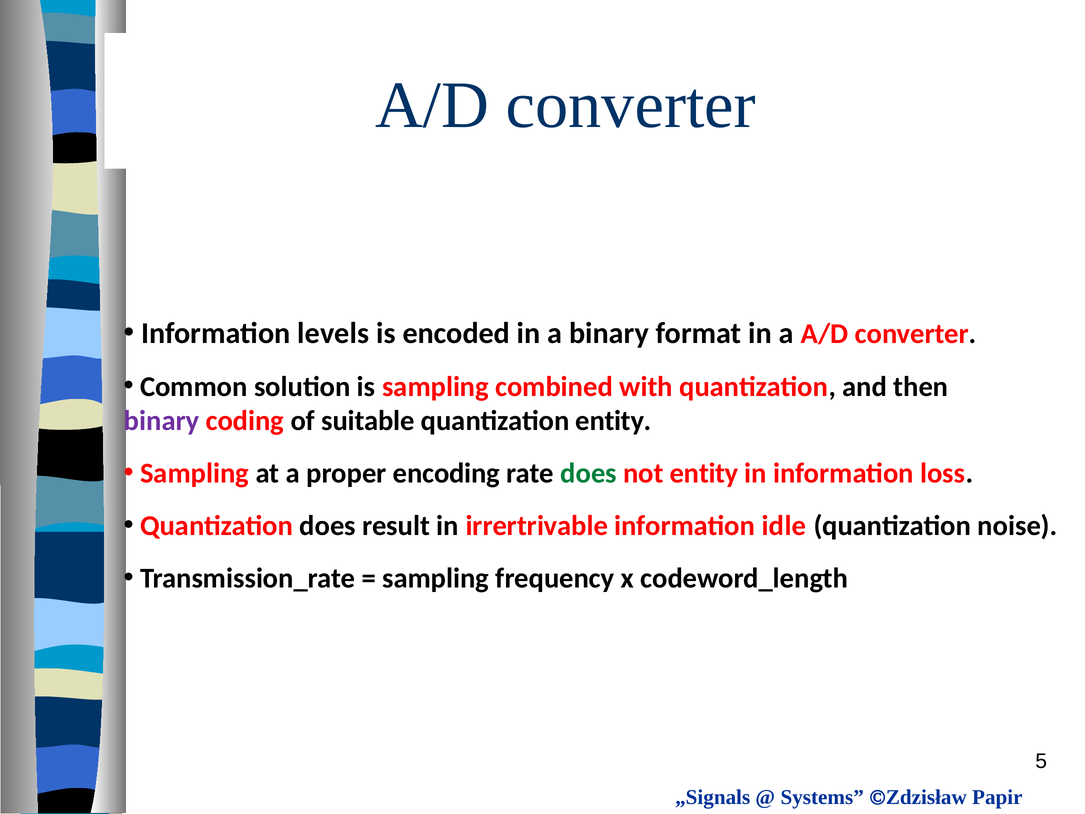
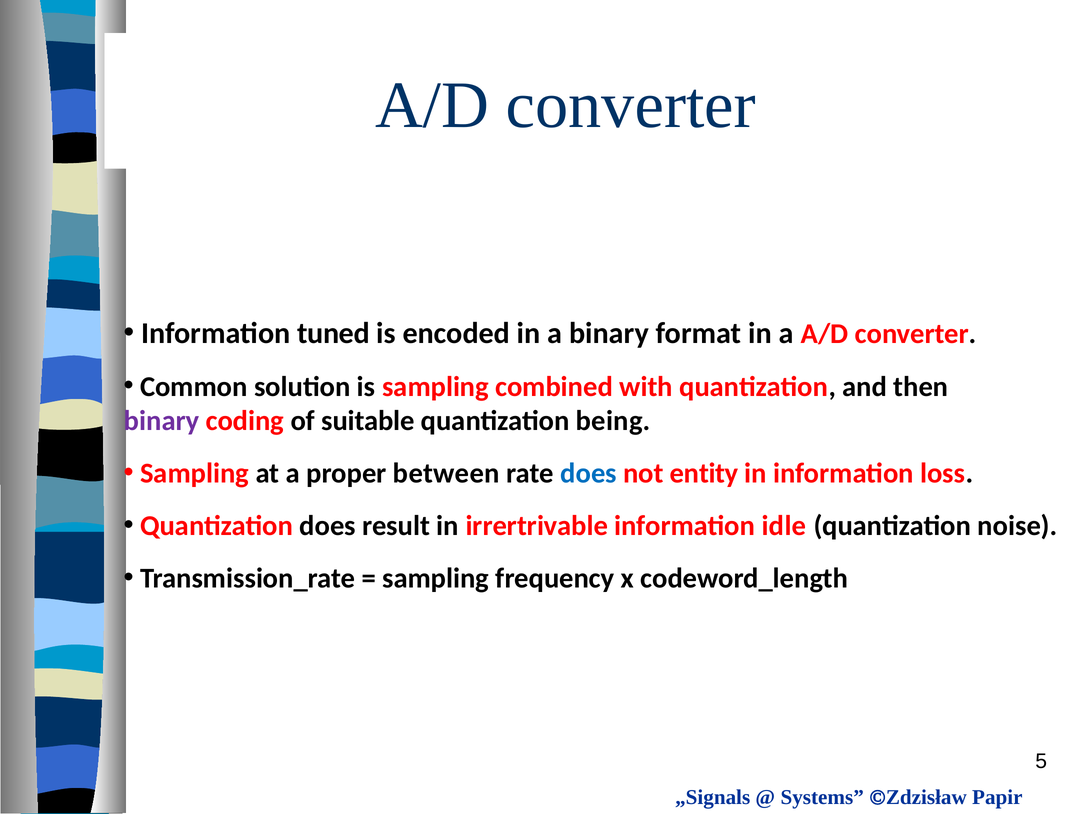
levels: levels -> tuned (333, 333)
quantization entity: entity -> being (613, 421)
encoding: encoding -> between (446, 473)
does colour: green -> blue (589, 473)
